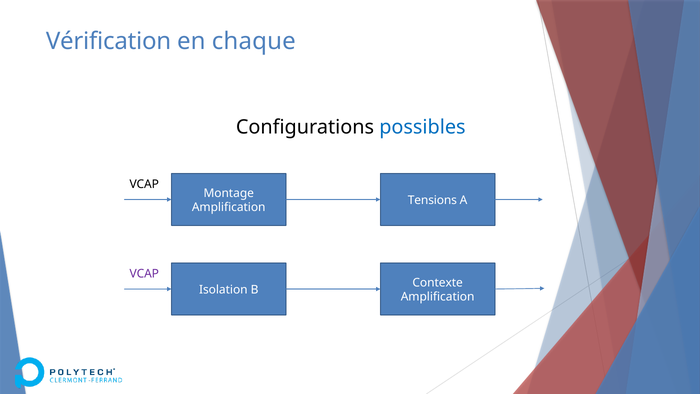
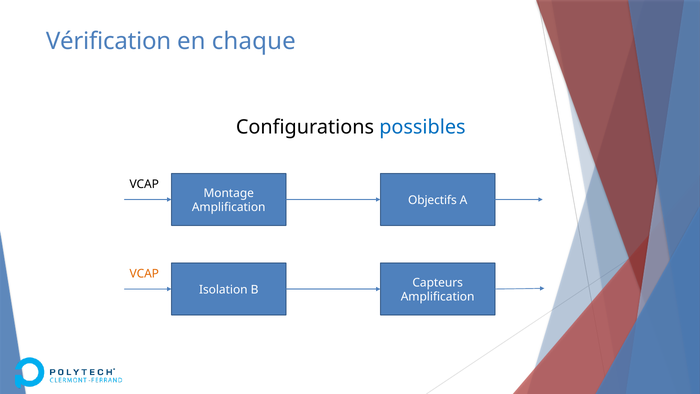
Tensions: Tensions -> Objectifs (432, 200)
VCAP colour: purple -> orange (144, 274)
Contexte: Contexte -> Capteurs (438, 283)
